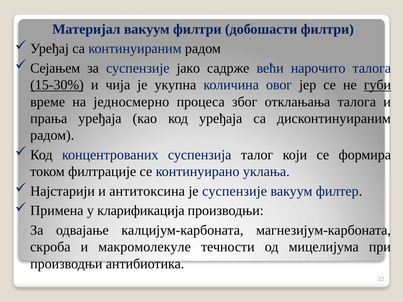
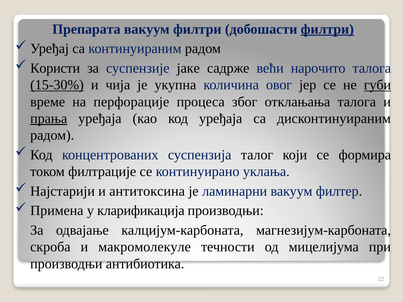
Материјал: Материјал -> Препарата (86, 29)
филтри underline: none -> present (327, 29)
Сејањем: Сејањем -> Користи (55, 68)
јако: јако -> јаке (188, 68)
једносмерно: једносмерно -> перфорације (131, 102)
прања underline: none -> present (49, 119)
је суспензије: суспензије -> ламинарни (235, 191)
